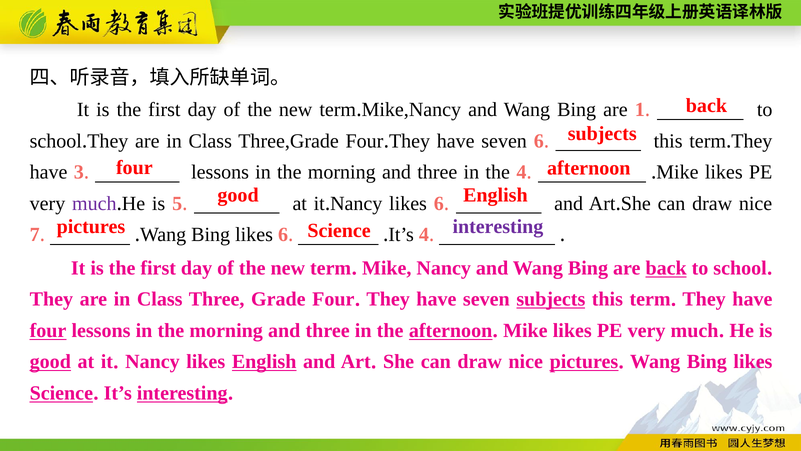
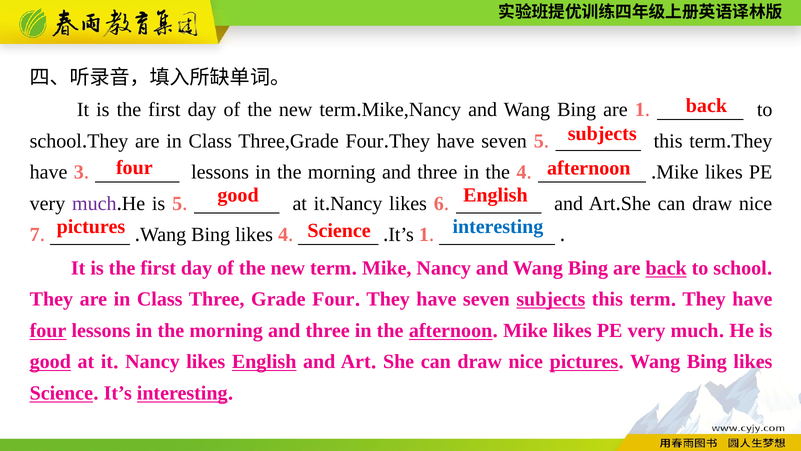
seven 6: 6 -> 5 (539, 141)
interesting colour: purple -> blue (498, 226)
Bing likes 6: 6 -> 4 (283, 235)
It’s 4: 4 -> 1 (424, 235)
